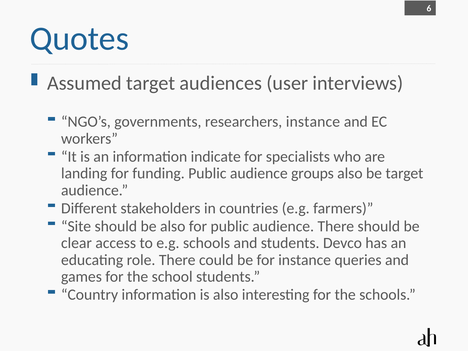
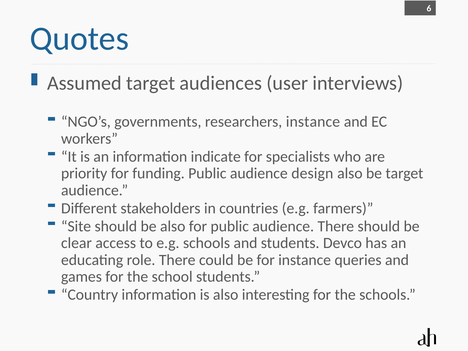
landing: landing -> priority (84, 173)
groups: groups -> design (312, 173)
